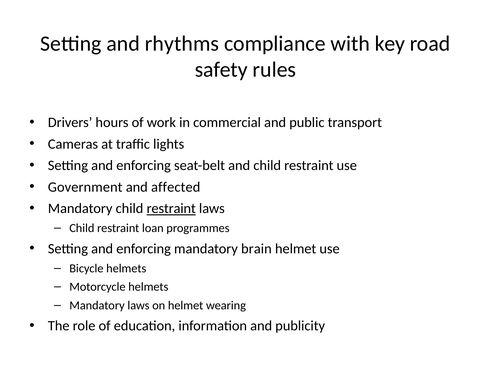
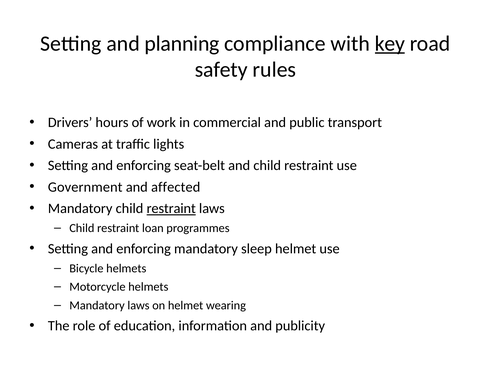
rhythms: rhythms -> planning (182, 44)
key underline: none -> present (390, 44)
brain: brain -> sleep (256, 249)
